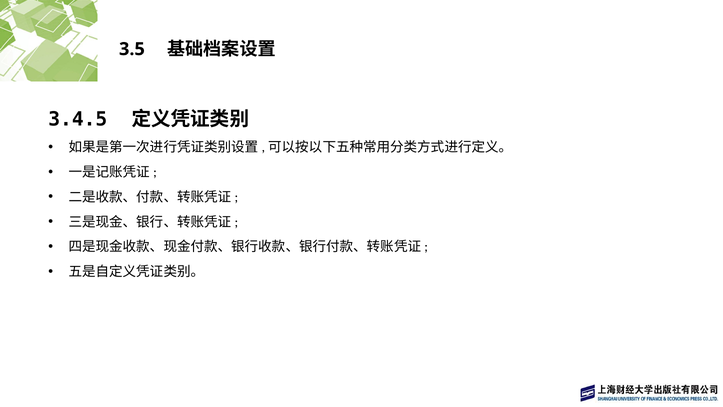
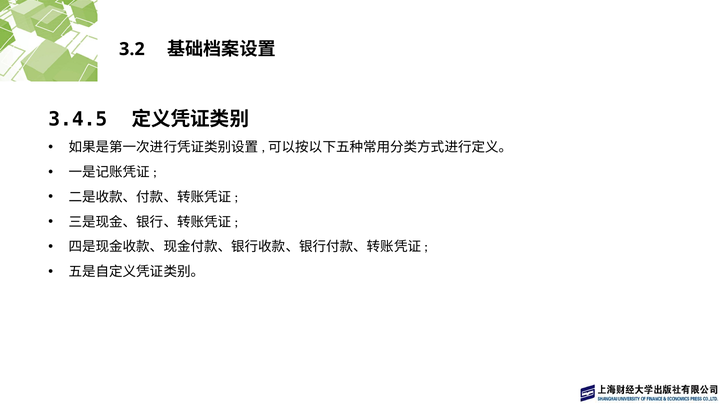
3.5: 3.5 -> 3.2 (132, 49)
